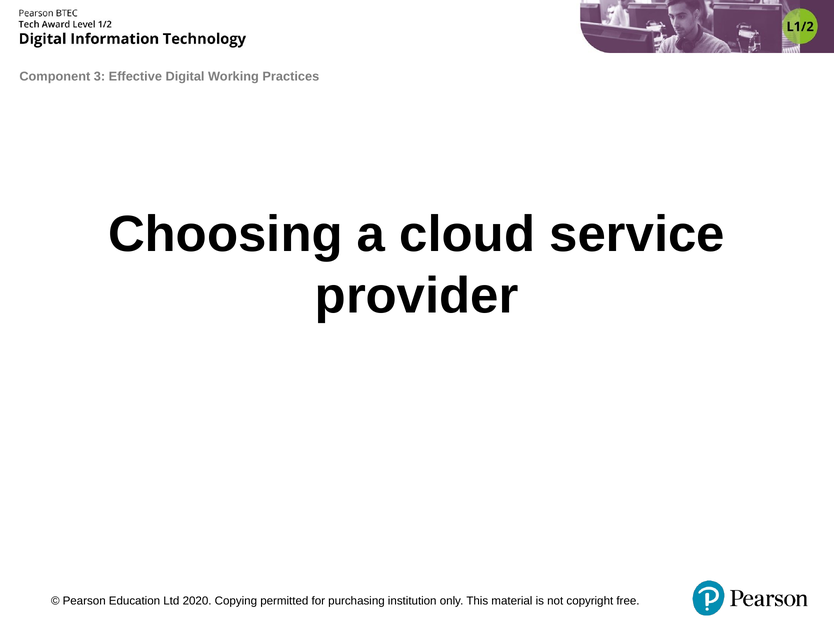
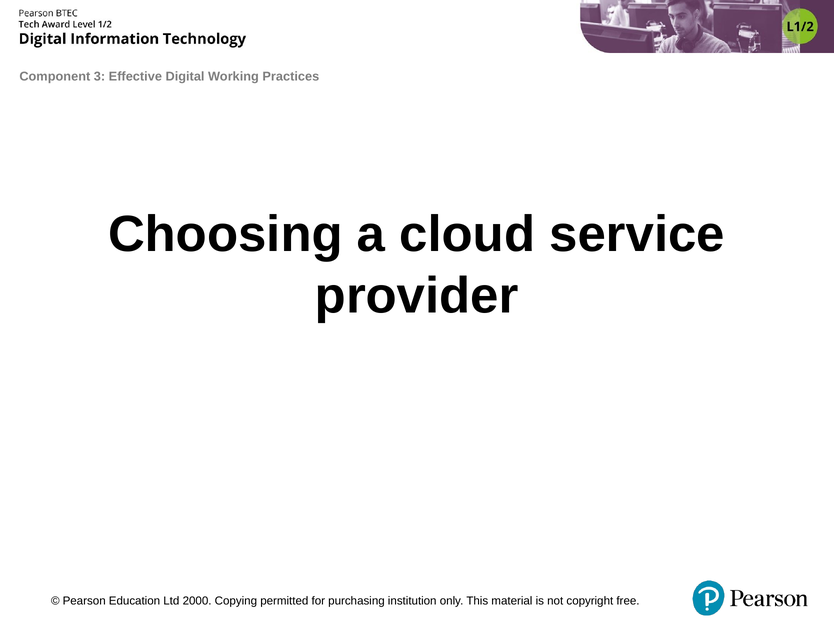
2020: 2020 -> 2000 (197, 600)
